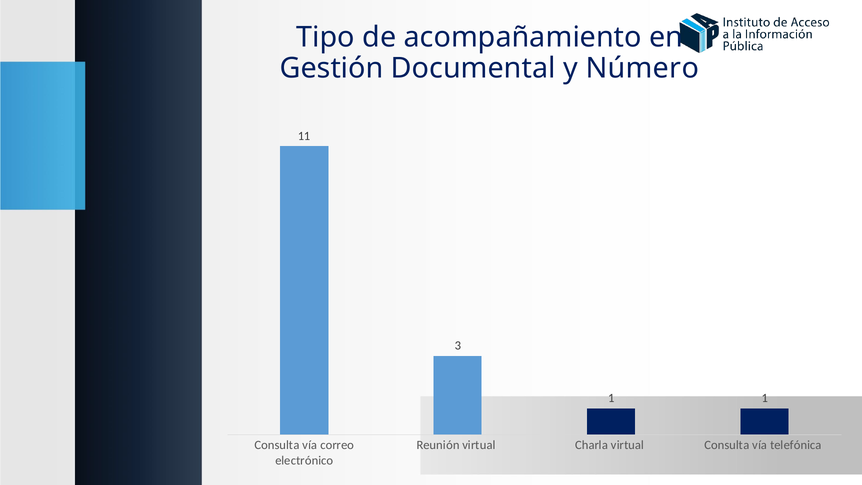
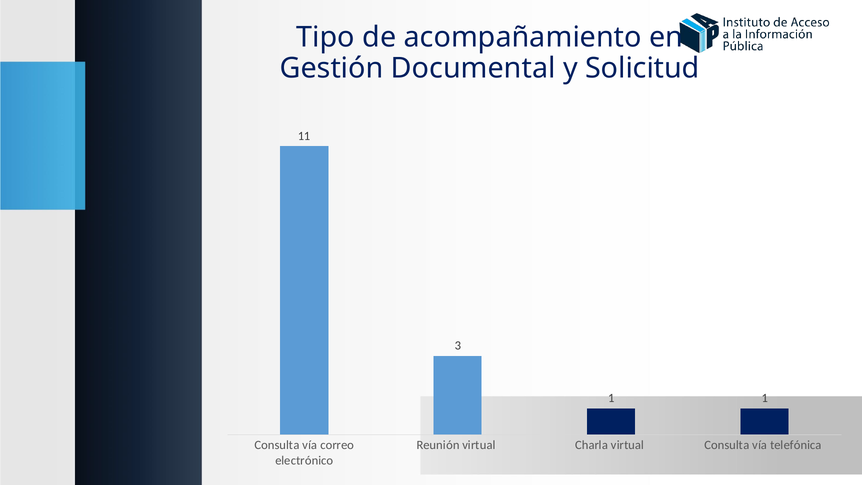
Número: Número -> Solicitud (642, 68)
